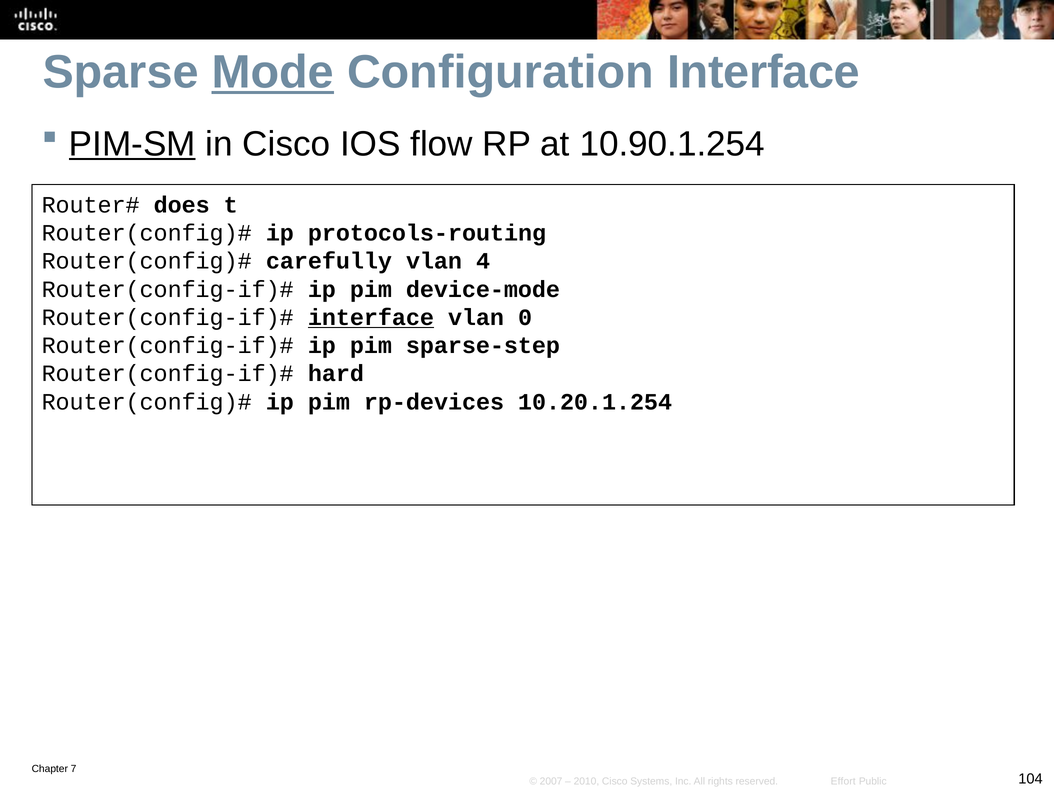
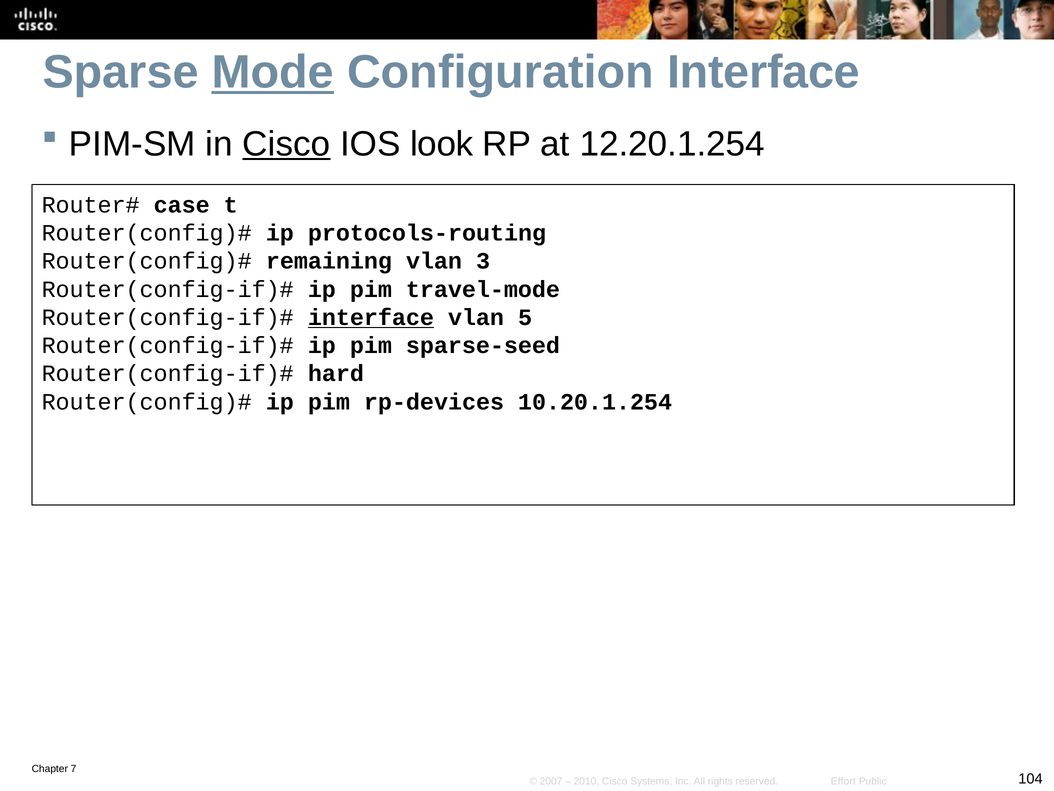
PIM-SM underline: present -> none (132, 144)
Cisco underline: none -> present (286, 144)
flow: flow -> look (442, 144)
10.90.1.254: 10.90.1.254 -> 12.20.1.254 (672, 144)
does: does -> case (182, 205)
carefully: carefully -> remaining (329, 261)
4: 4 -> 3 (483, 261)
device-mode: device-mode -> travel-mode (483, 289)
0: 0 -> 5 (525, 317)
sparse-step: sparse-step -> sparse-seed (483, 345)
